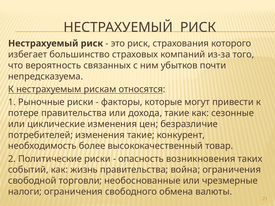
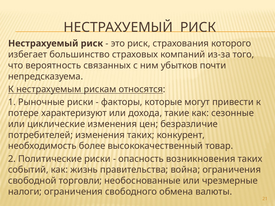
потере правительства: правительства -> характеризуют (74, 113)
изменения такие: такие -> таких (141, 135)
